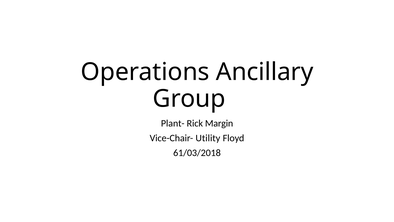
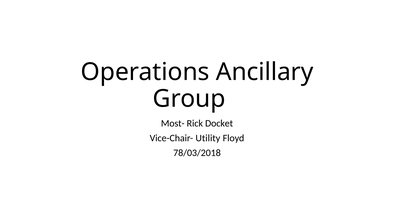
Plant-: Plant- -> Most- (173, 123)
Margin: Margin -> Docket (219, 123)
61/03/2018: 61/03/2018 -> 78/03/2018 (197, 153)
